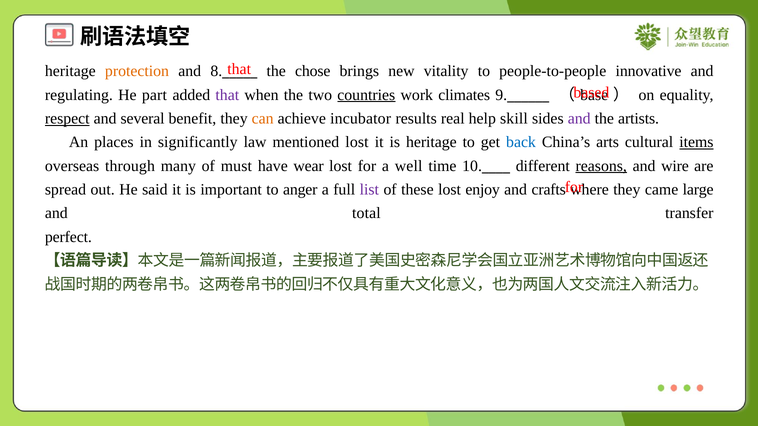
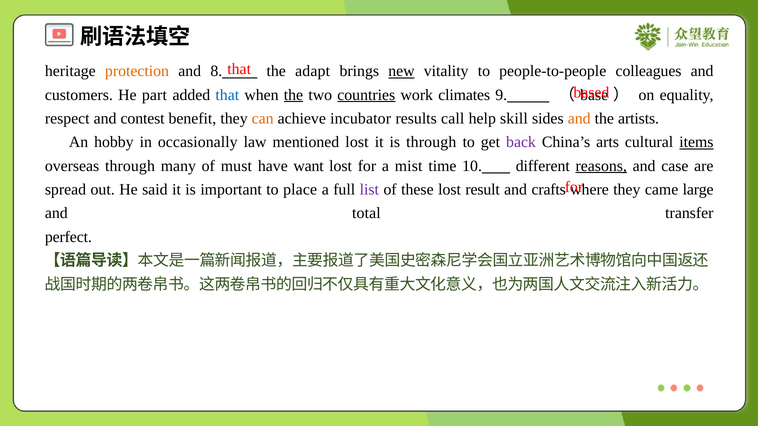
chose: chose -> adapt (313, 71)
new underline: none -> present (401, 71)
innovative: innovative -> colleagues (649, 71)
regulating: regulating -> customers (79, 95)
that colour: purple -> blue (227, 95)
the underline: none -> present (293, 95)
respect underline: present -> none (67, 119)
several: several -> contest (143, 119)
real: real -> call (453, 119)
and colour: purple -> orange (579, 119)
places: places -> hobby (114, 142)
significantly: significantly -> occasionally (198, 142)
is heritage: heritage -> through (431, 142)
back colour: blue -> purple (521, 142)
wear: wear -> want (309, 166)
well: well -> mist (409, 166)
wire: wire -> case (675, 166)
anger: anger -> place (300, 190)
enjoy: enjoy -> result (483, 190)
